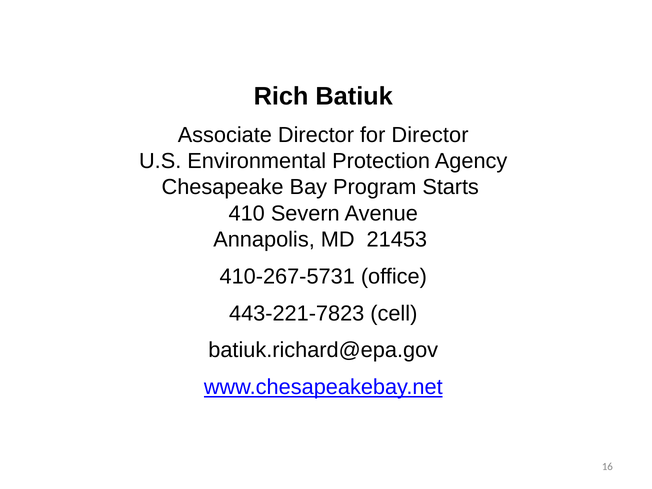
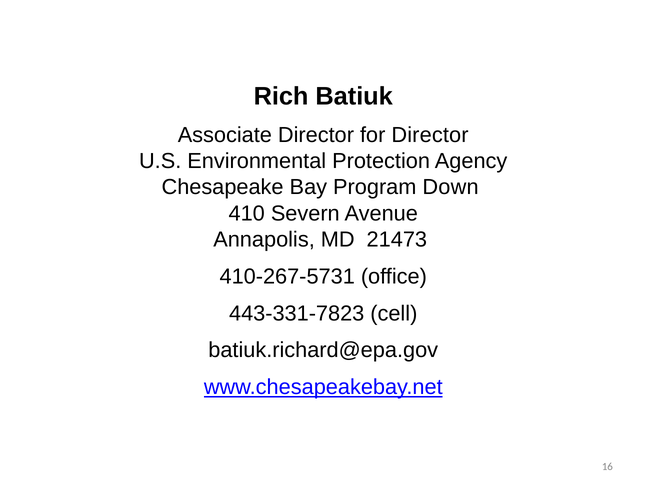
Starts: Starts -> Down (451, 187)
21453: 21453 -> 21473 (397, 239)
443-221-7823: 443-221-7823 -> 443-331-7823 (297, 313)
